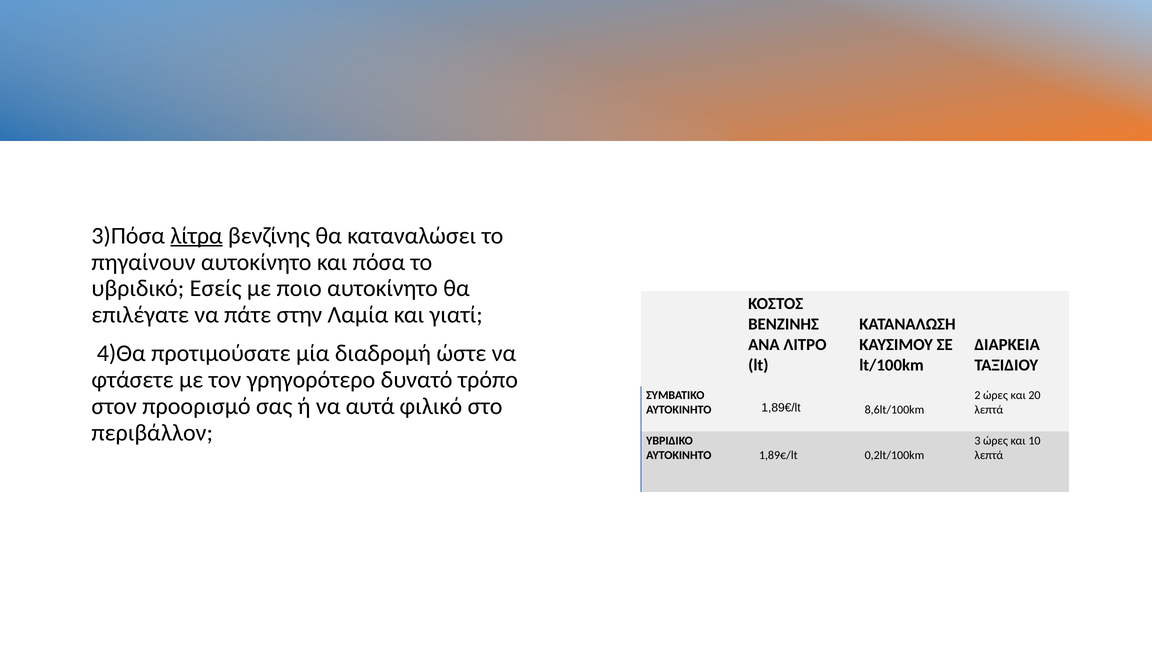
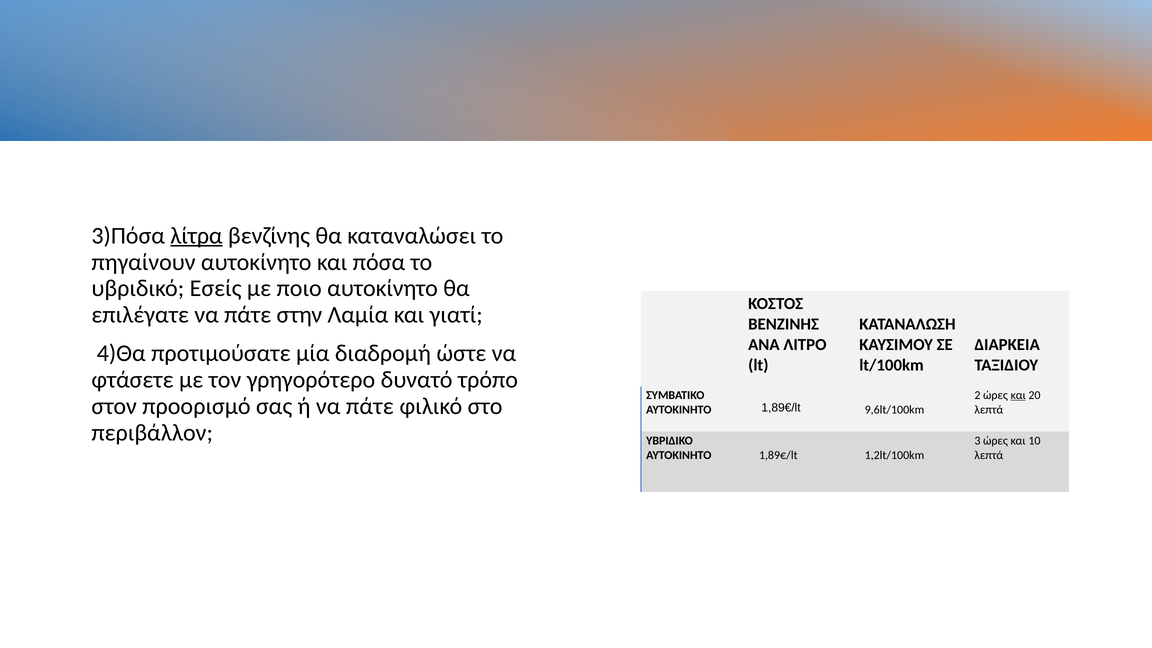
και underline: none -> present (1018, 395)
ή να αυτά: αυτά -> πάτε (370, 406)
8,6lt/100km: 8,6lt/100km -> 9,6lt/100km (894, 410)
0,2lt/100km: 0,2lt/100km -> 1,2lt/100km (894, 455)
